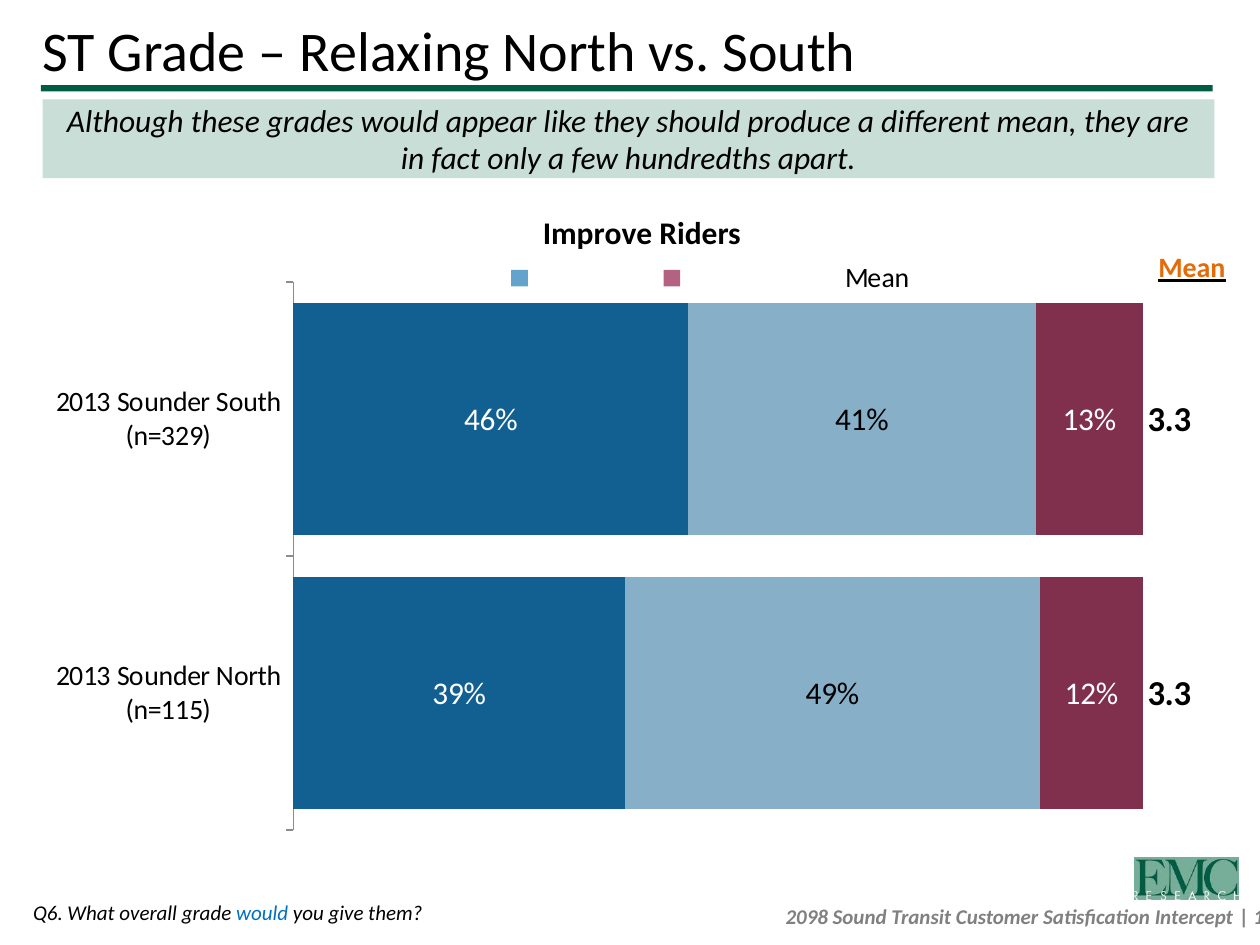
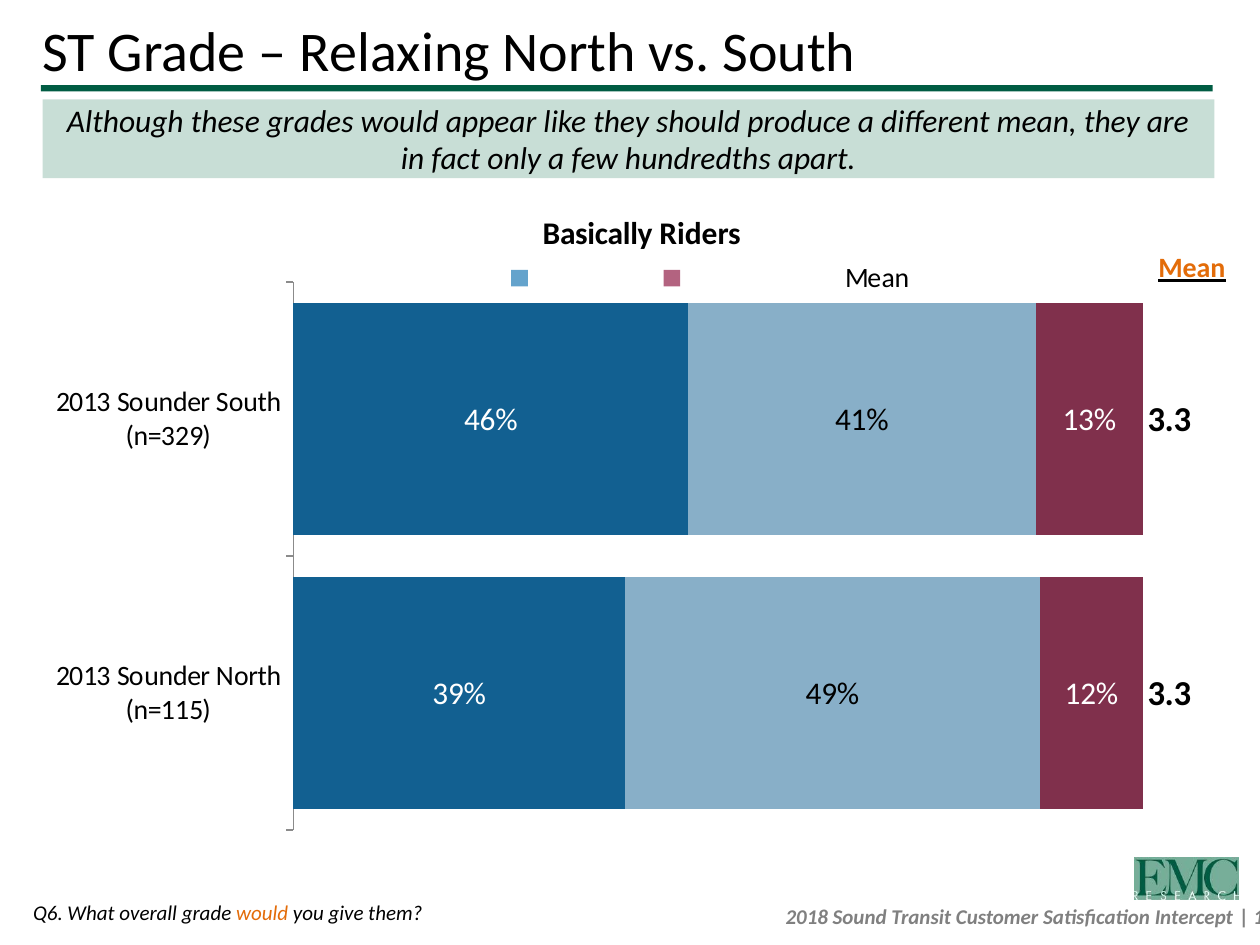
Improve: Improve -> Basically (598, 235)
would colour: blue -> orange (262, 914)
2098: 2098 -> 2018 (807, 918)
